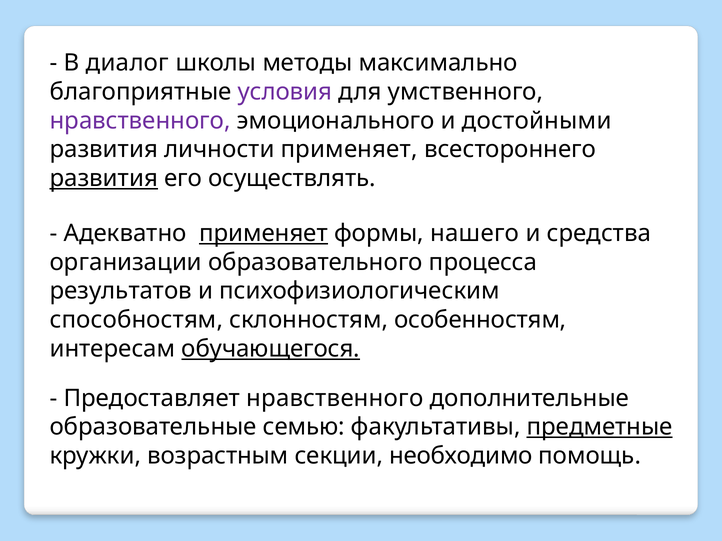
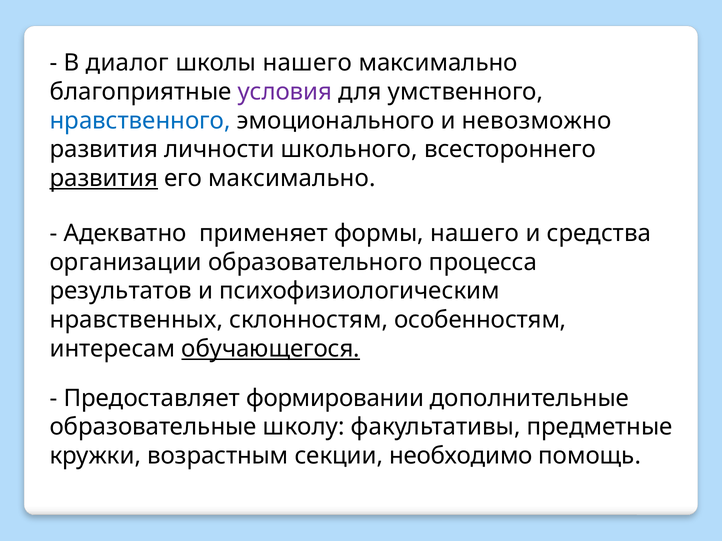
школы методы: методы -> нашего (307, 63)
нравственного colour: purple -> blue (140, 121)
достойными: достойными -> невозможно (537, 121)
личности применяет: применяет -> школьного (349, 150)
его осуществлять: осуществлять -> максимально (292, 179)
применяет underline: present -> none (263, 233)
способностям: способностям -> нравственных (136, 320)
Предоставляет нравственного: нравственного -> формировании (335, 398)
семью: семью -> школу (304, 427)
предметные underline: present -> none (600, 427)
